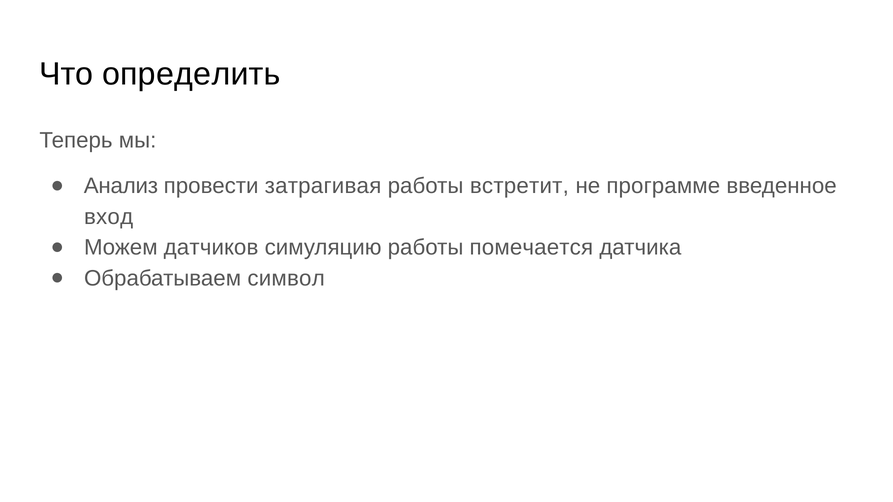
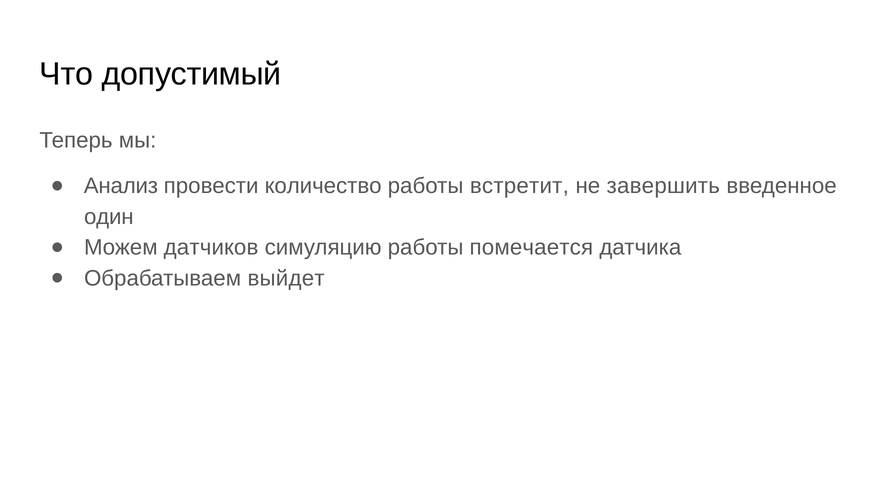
определить: определить -> допустимый (192, 74)
затрагивая: затрагивая -> количество (323, 186)
программе: программе -> завершить (663, 186)
вход: вход -> один (109, 217)
символ: символ -> выйдет (286, 278)
